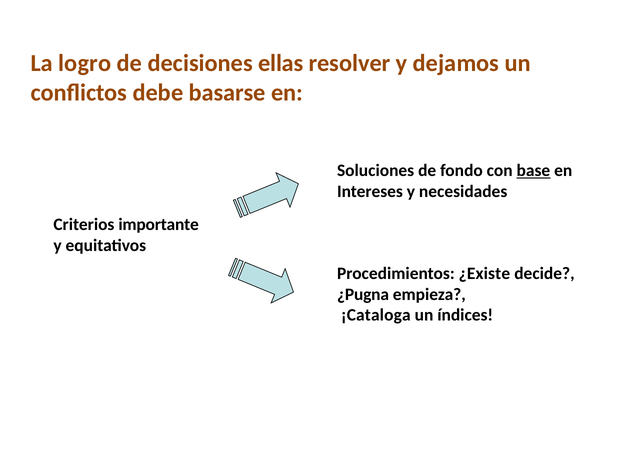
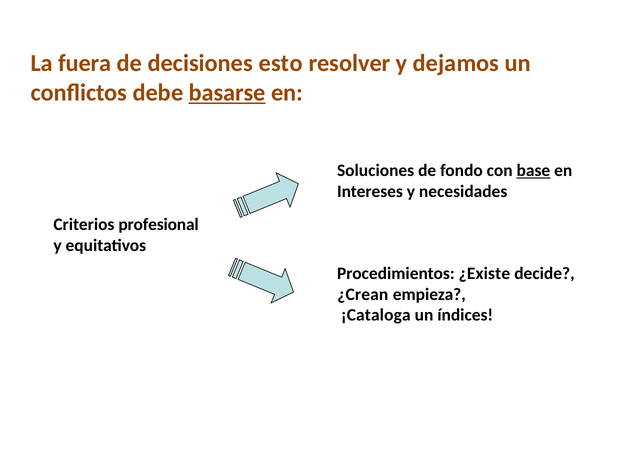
logro: logro -> fuera (85, 63)
ellas: ellas -> esto (281, 63)
basarse underline: none -> present (227, 93)
importante: importante -> profesional (159, 224)
¿Pugna: ¿Pugna -> ¿Crean (363, 294)
